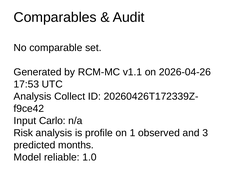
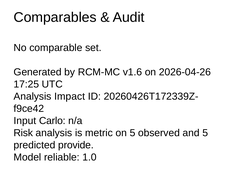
v1.1: v1.1 -> v1.6 (132, 72)
17:53: 17:53 -> 17:25 (26, 84)
Collect: Collect -> Impact (70, 96)
profile: profile -> metric (99, 133)
on 1: 1 -> 5 (133, 133)
and 3: 3 -> 5 (205, 133)
months: months -> provide (76, 145)
